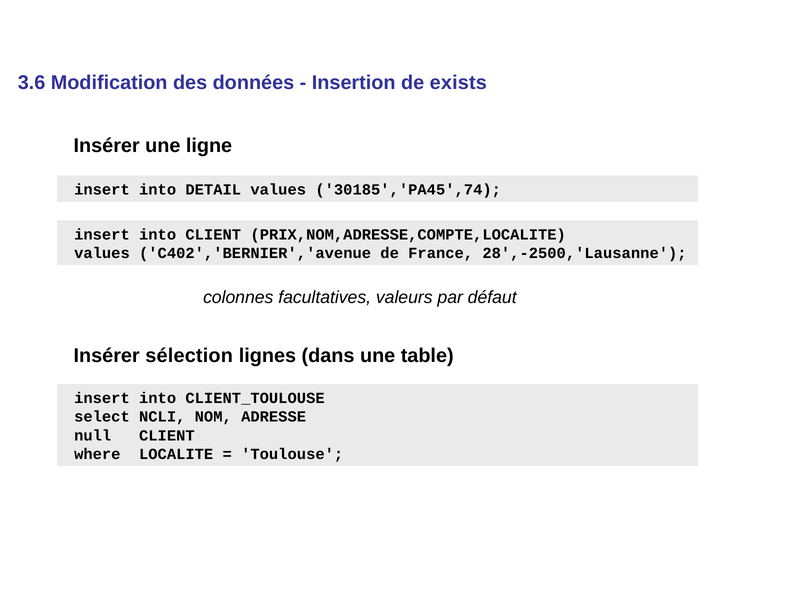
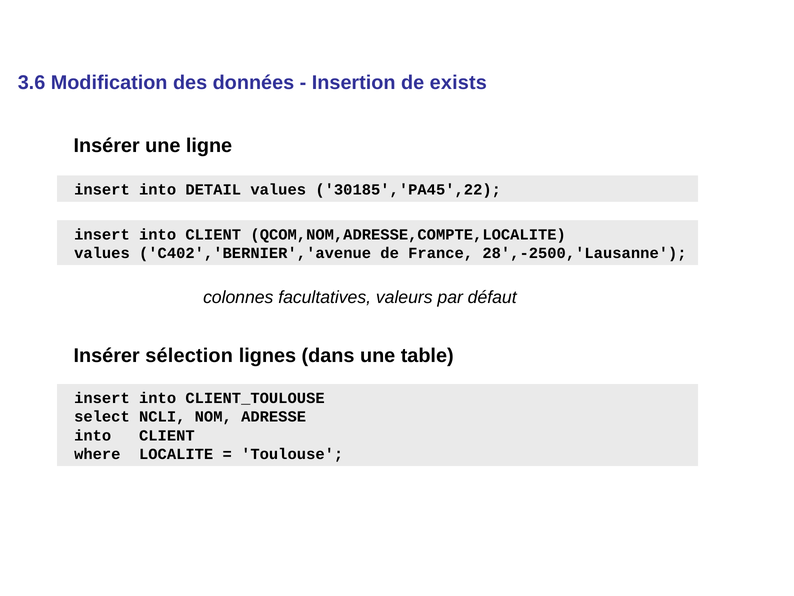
30185','PA45',74: 30185','PA45',74 -> 30185','PA45',22 (408, 190)
PRIX,NOM,ADRESSE,COMPTE,LOCALITE: PRIX,NOM,ADRESSE,COMPTE,LOCALITE -> QCOM,NOM,ADRESSE,COMPTE,LOCALITE (408, 234)
null: null -> into (93, 435)
